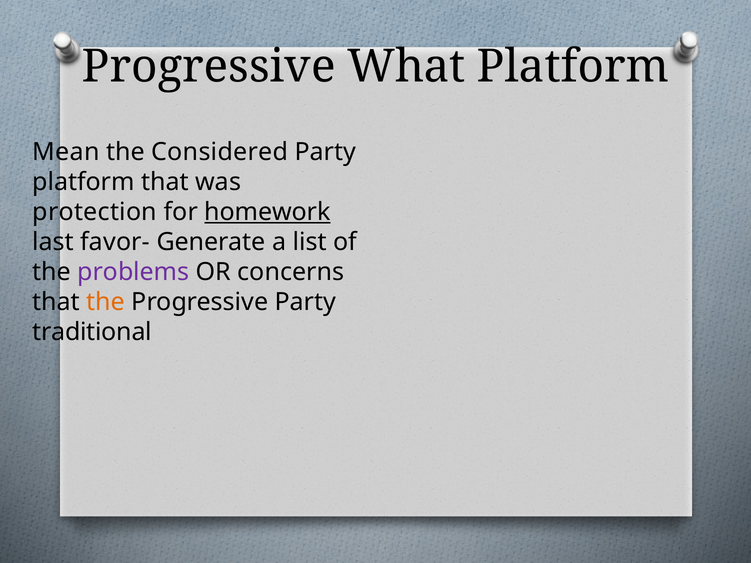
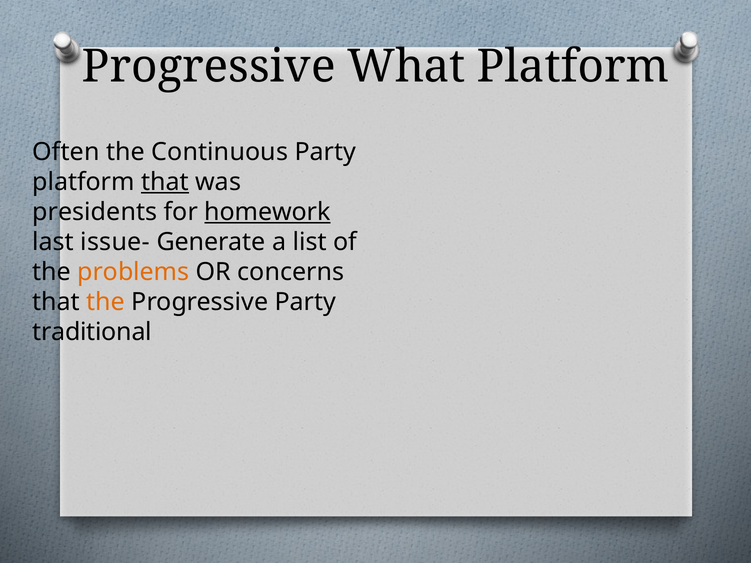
Mean: Mean -> Often (66, 152)
Considered: Considered -> Continuous (220, 152)
that underline: none -> present (165, 182)
protection: protection -> presidents (95, 212)
favor-: favor- -> issue- (115, 242)
problems colour: purple -> orange (133, 272)
